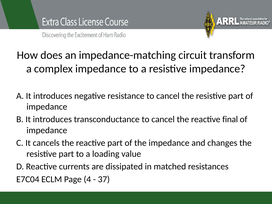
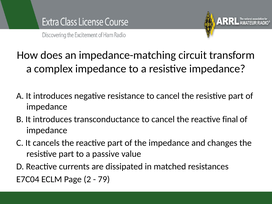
loading: loading -> passive (106, 154)
4: 4 -> 2 (87, 179)
37: 37 -> 79 (104, 179)
